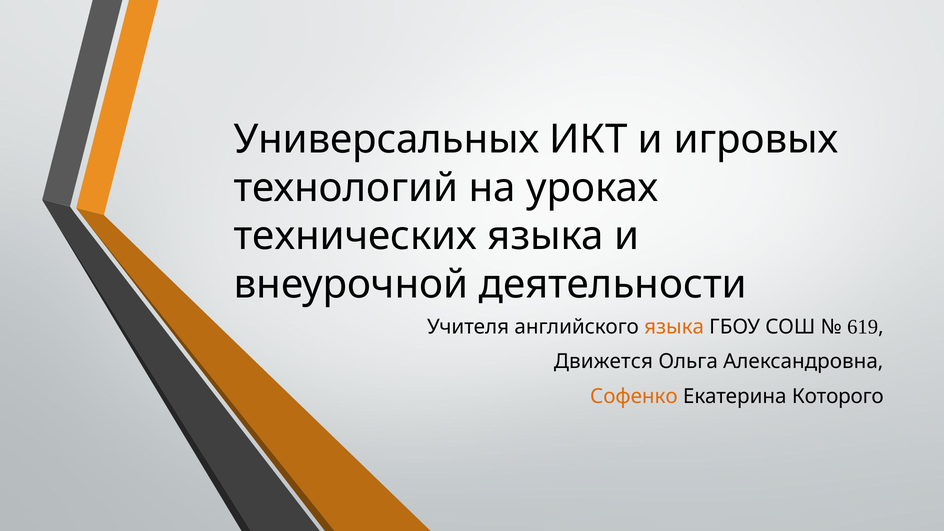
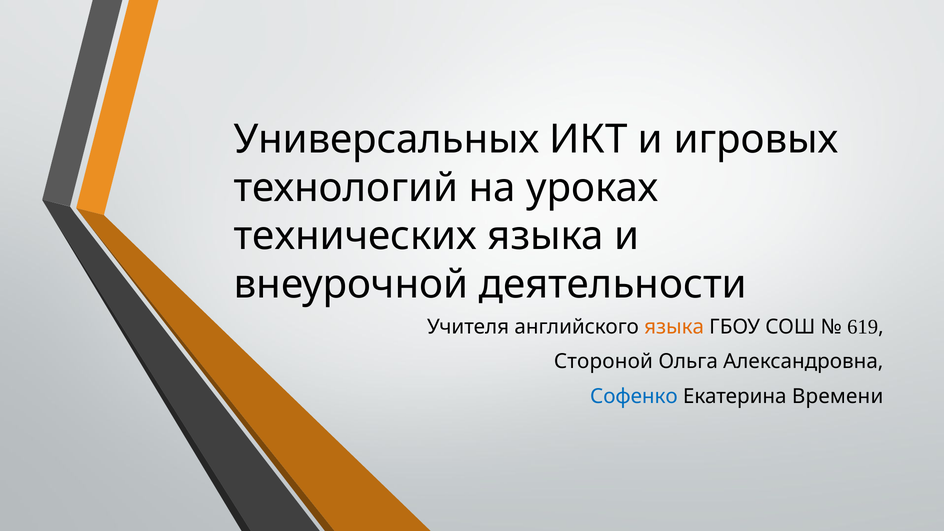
Движется: Движется -> Стороной (603, 362)
Софенко colour: orange -> blue (634, 396)
Которого: Которого -> Времени (838, 396)
